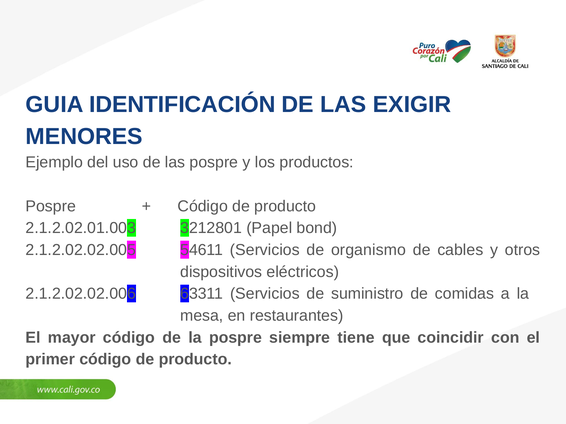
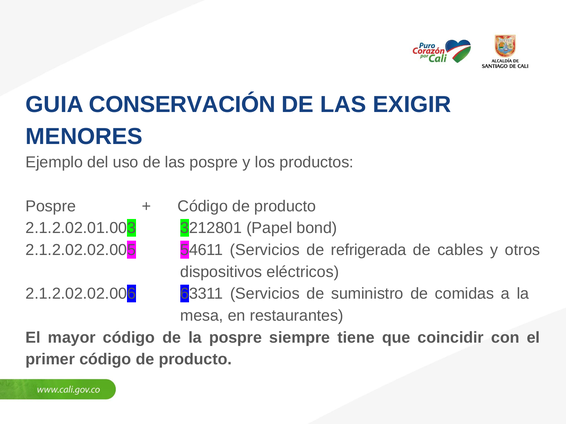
IDENTIFICACIÓN: IDENTIFICACIÓN -> CONSERVACIÓN (182, 105)
organismo: organismo -> refrigerada (369, 250)
